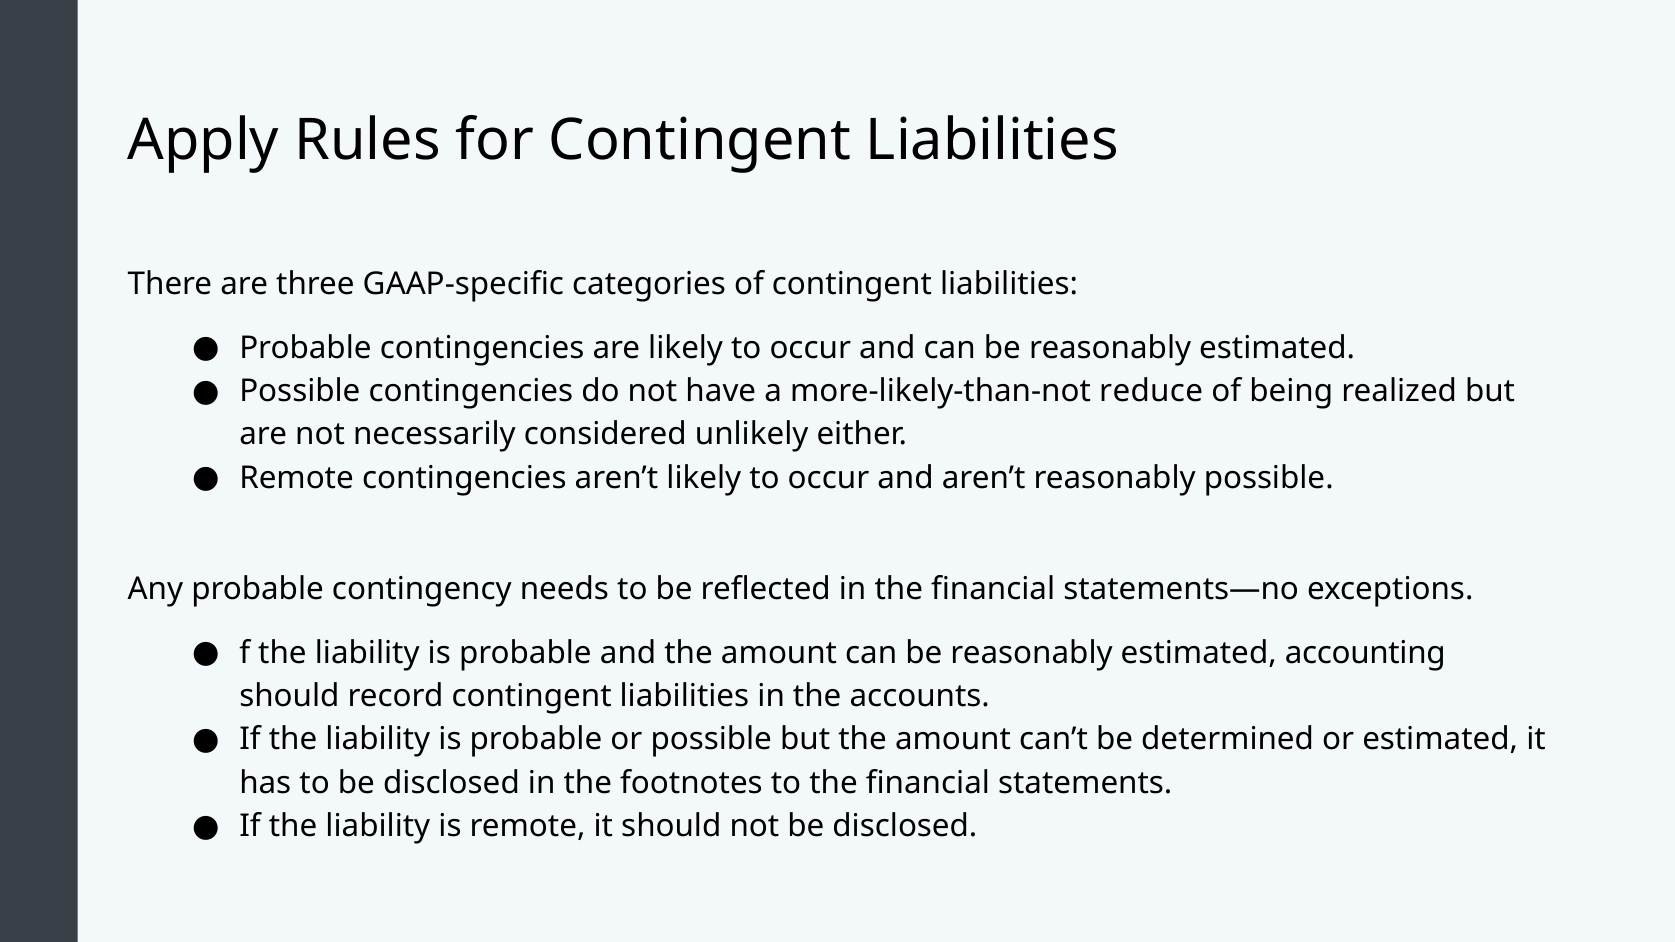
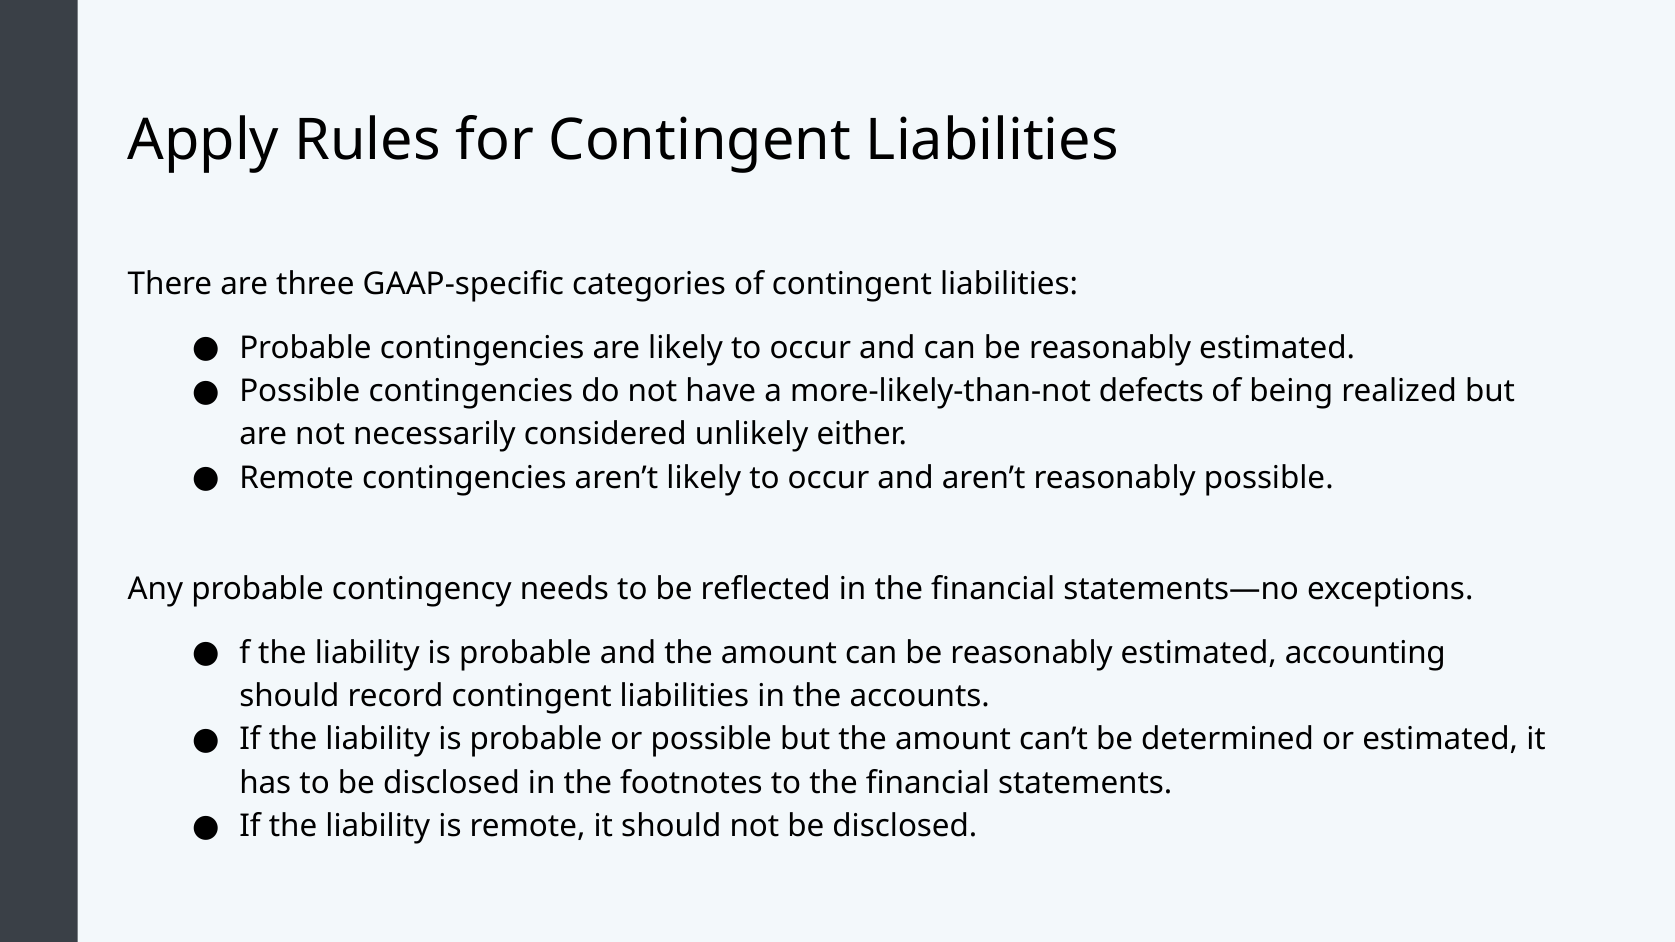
reduce: reduce -> defects (1151, 391)
